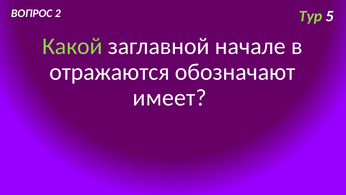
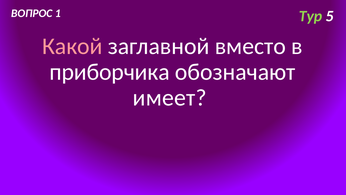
2: 2 -> 1 (58, 13)
Какой colour: light green -> pink (72, 46)
начале: начале -> вместо (250, 46)
отражаются: отражаются -> приборчика (110, 72)
